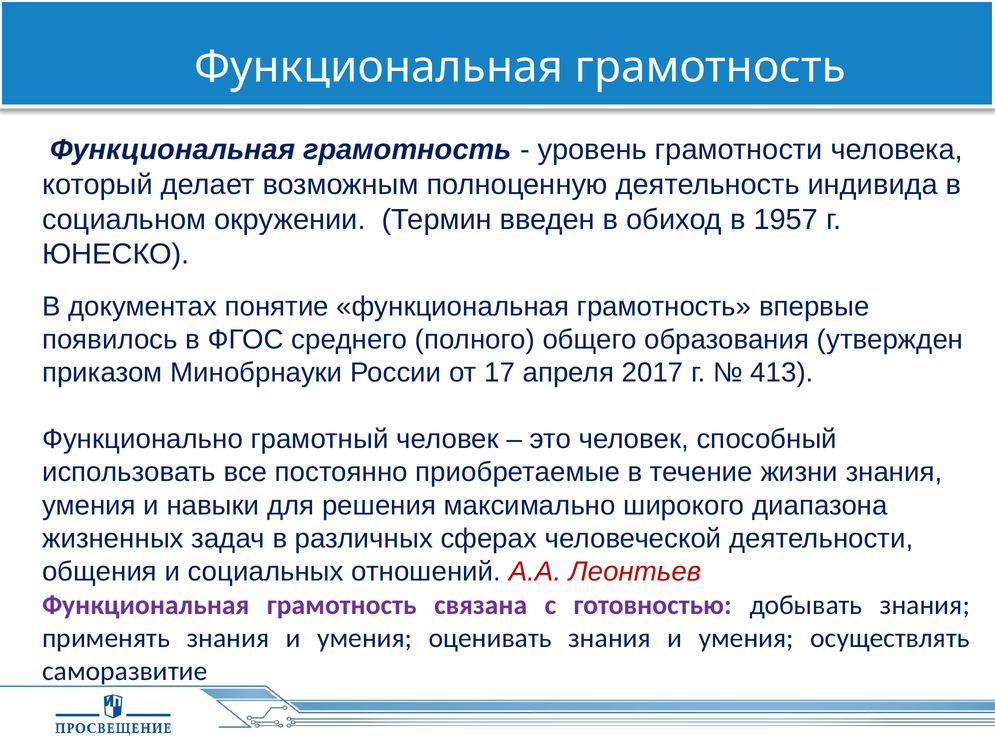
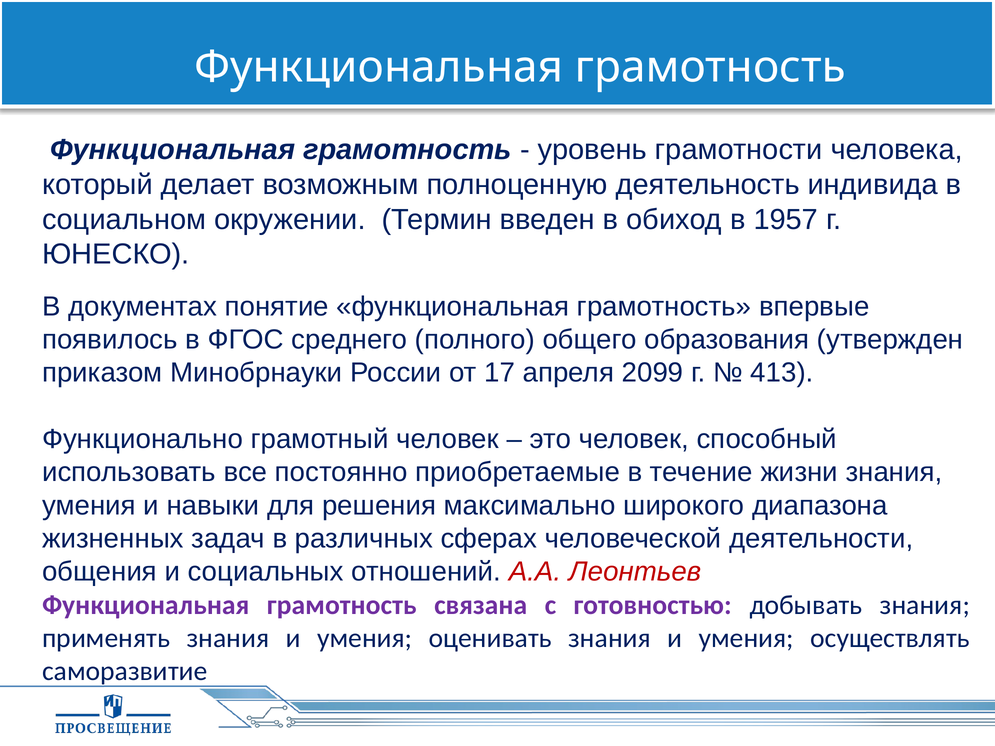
2017: 2017 -> 2099 (653, 373)
